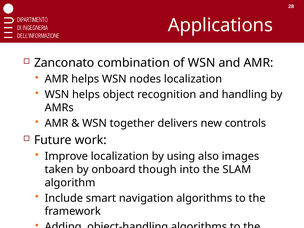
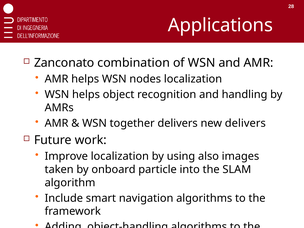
new controls: controls -> delivers (245, 123)
though: though -> particle (158, 170)
